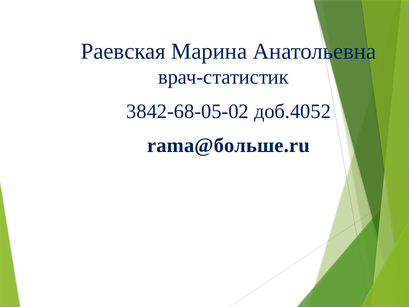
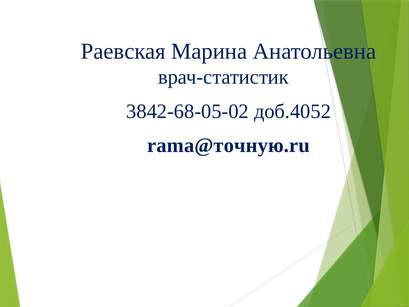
rama@больше.ru: rama@больше.ru -> rama@точную.ru (229, 145)
